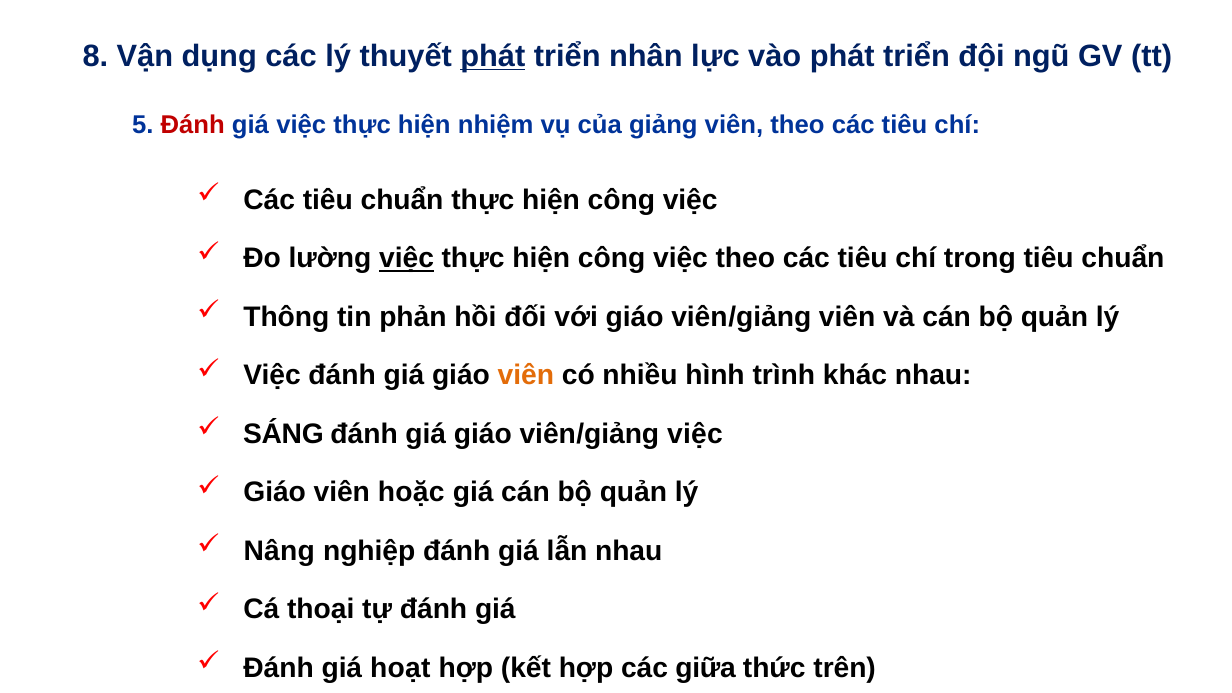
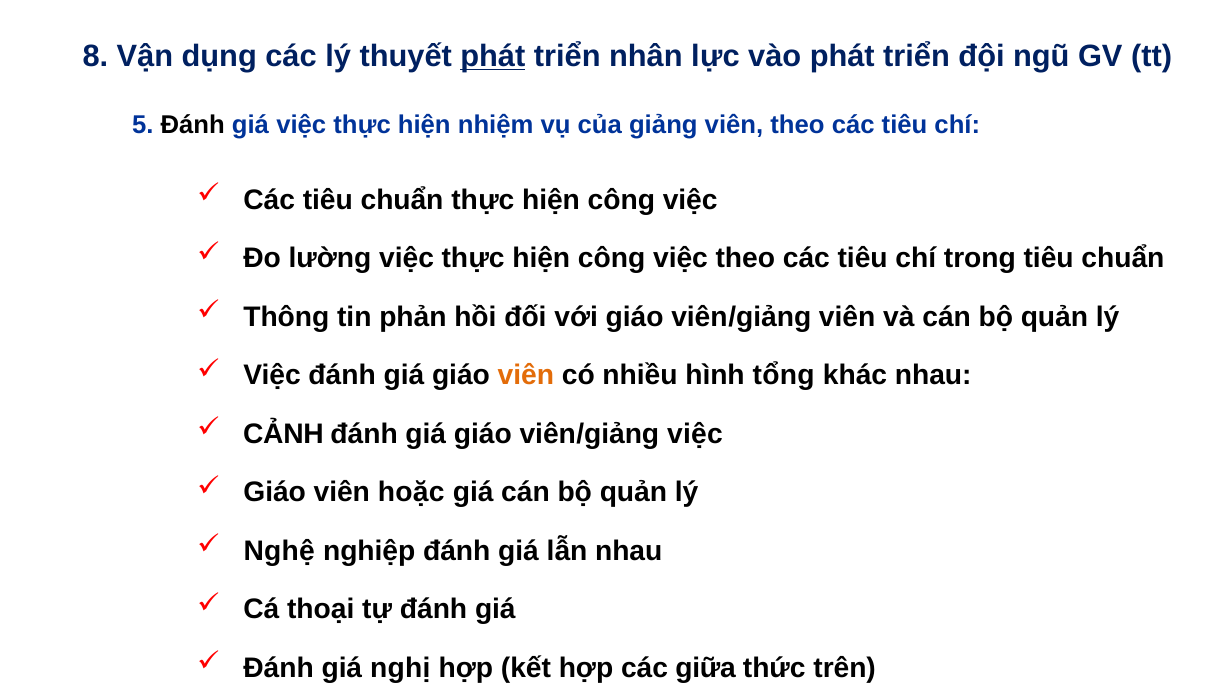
Đánh colour: red -> black (193, 125)
việc underline: present -> none (407, 259)
trình: trình -> tổng (784, 376)
SÁNG: SÁNG -> CẢNH (283, 434)
Nâng: Nâng -> Nghệ (279, 551)
hoạt: hoạt -> nghị (400, 668)
